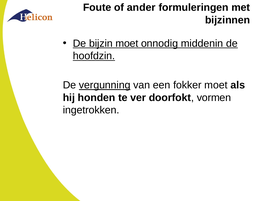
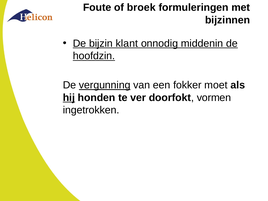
ander: ander -> broek (141, 7)
bijzin moet: moet -> klant (127, 43)
hij underline: none -> present (69, 98)
